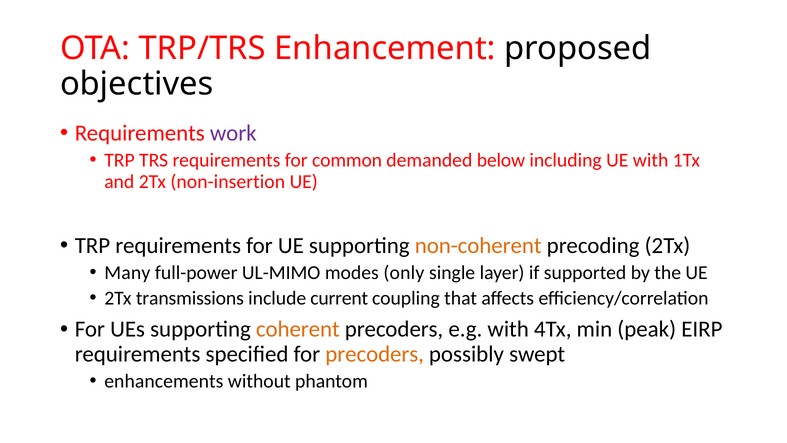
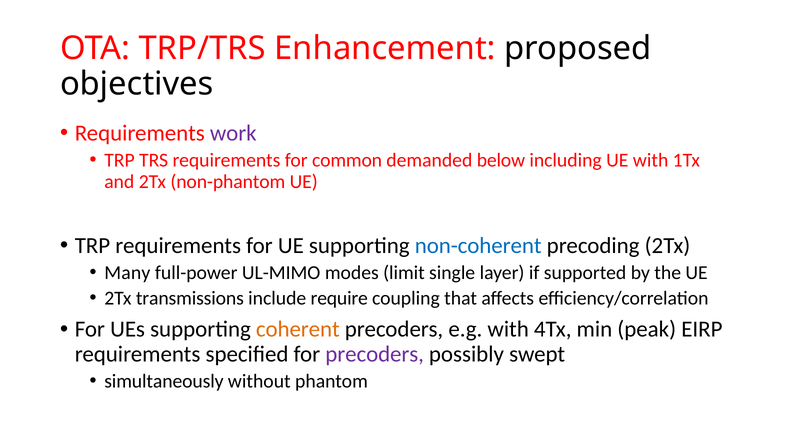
non-insertion: non-insertion -> non-phantom (228, 181)
non-coherent colour: orange -> blue (478, 245)
only: only -> limit (404, 273)
current: current -> require (339, 298)
precoders colour: orange -> purple (375, 354)
enhancements: enhancements -> simultaneously (164, 381)
